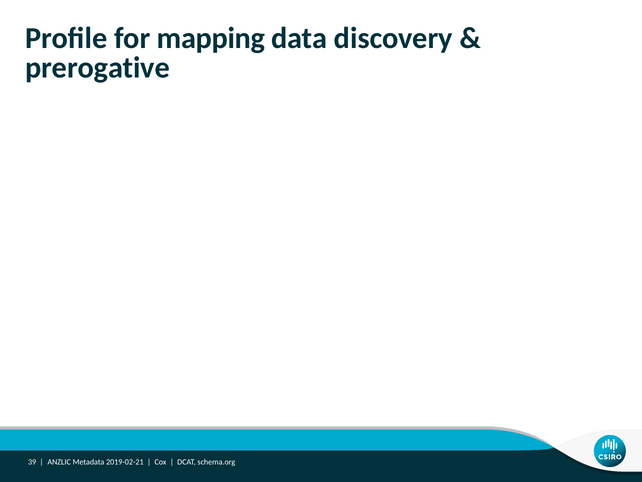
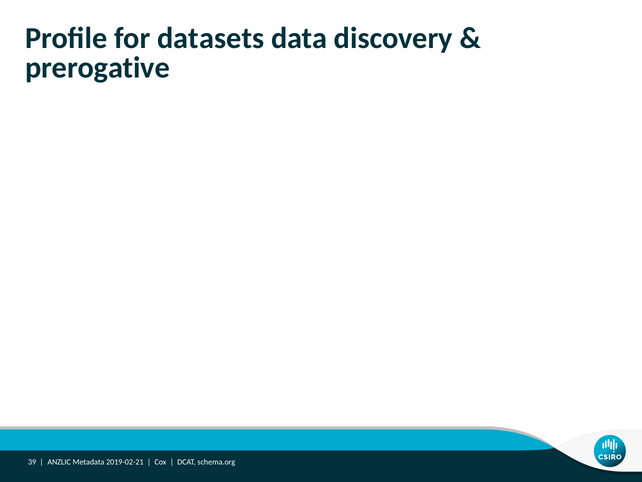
mapping: mapping -> datasets (211, 38)
